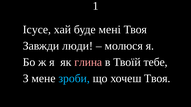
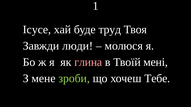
мені: мені -> труд (110, 30)
тебе: тебе -> мені (156, 62)
зроби colour: light blue -> light green (74, 79)
хочеш Твоя: Твоя -> Тебе (157, 79)
